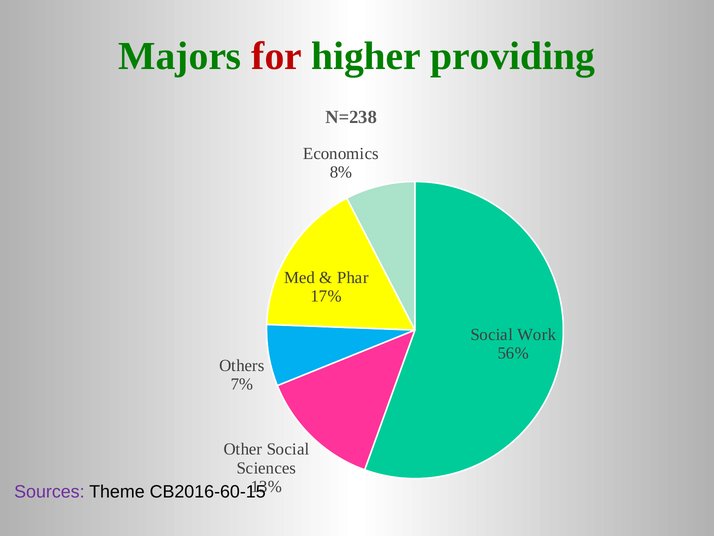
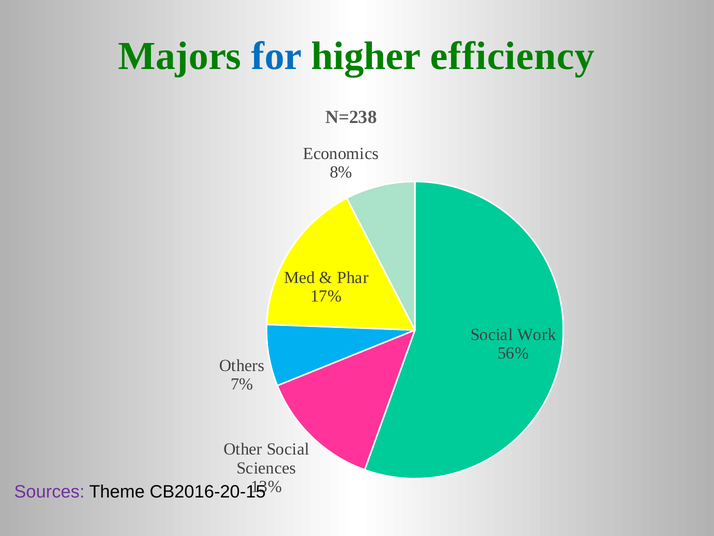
for colour: red -> blue (277, 56)
providing: providing -> efficiency (513, 56)
CB2016-60-15: CB2016-60-15 -> CB2016-20-15 (208, 491)
